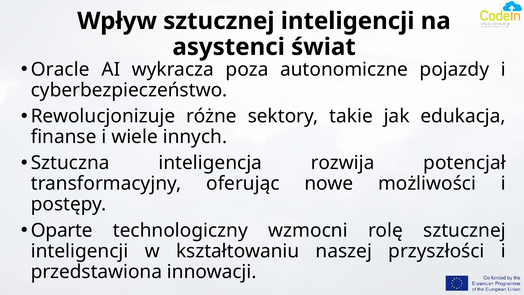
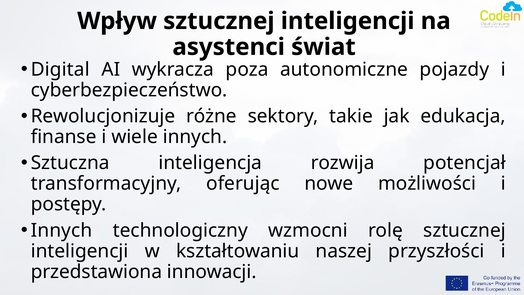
Oracle: Oracle -> Digital (60, 69)
Oparte: Oparte -> Innych (62, 230)
